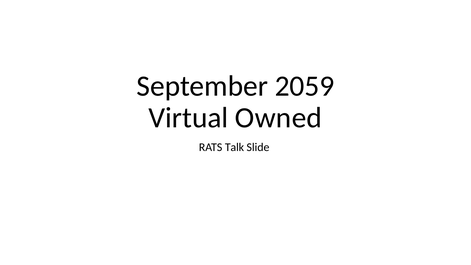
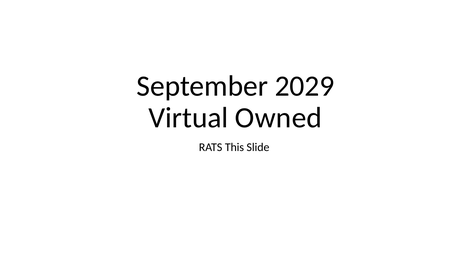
2059: 2059 -> 2029 (305, 86)
Talk: Talk -> This (234, 147)
